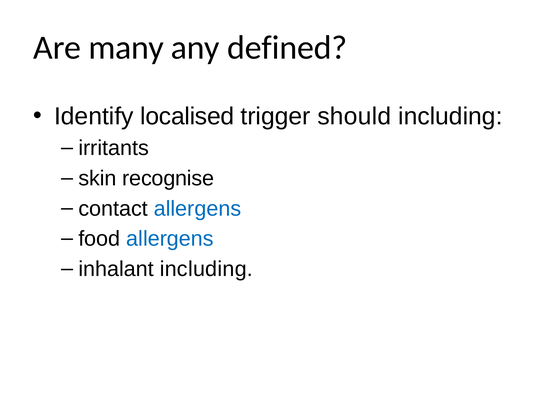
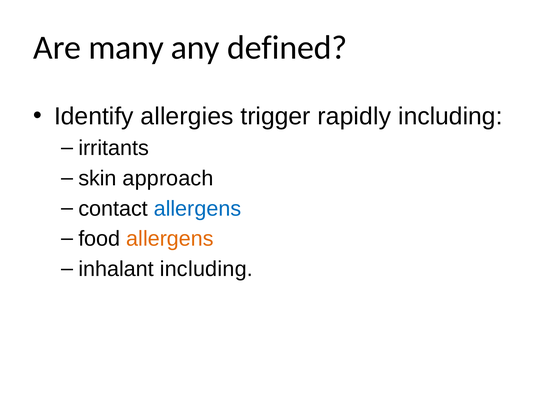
localised: localised -> allergies (187, 116)
should: should -> rapidly (354, 116)
recognise: recognise -> approach (168, 179)
allergens colour: blue -> orange (170, 239)
